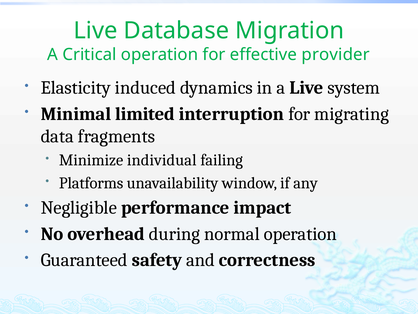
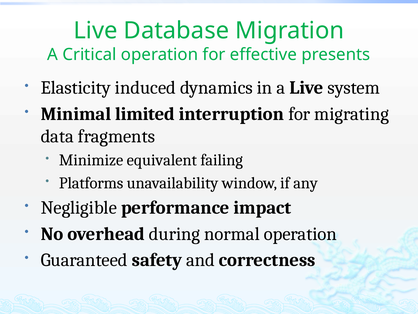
provider: provider -> presents (336, 54)
individual: individual -> equivalent (162, 160)
